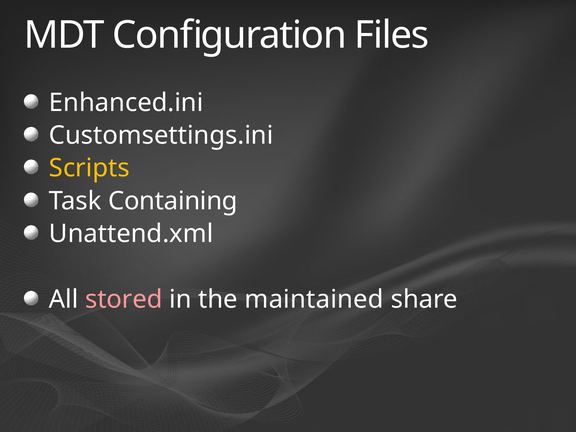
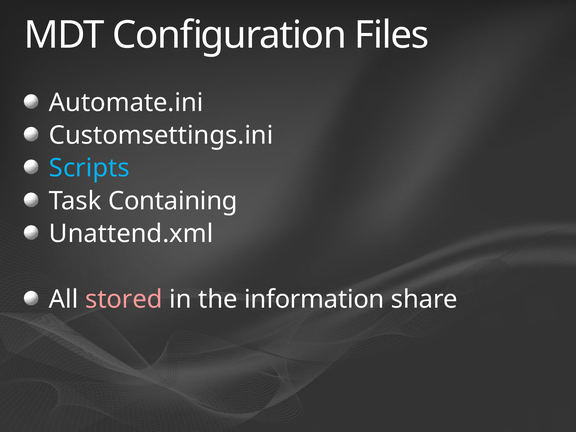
Enhanced.ini: Enhanced.ini -> Automate.ini (126, 103)
Scripts colour: yellow -> light blue (89, 168)
maintained: maintained -> information (314, 299)
